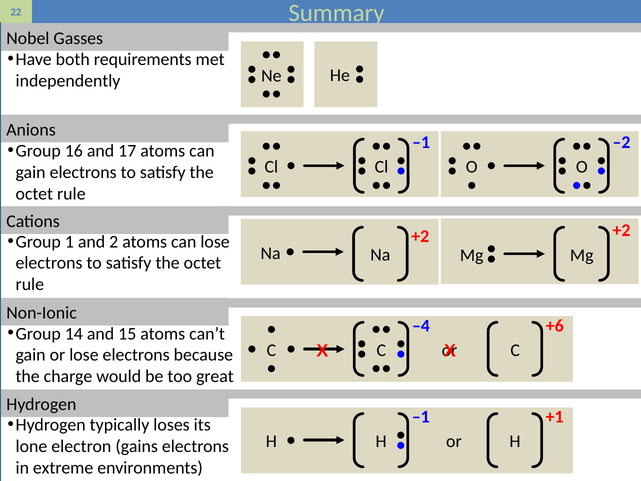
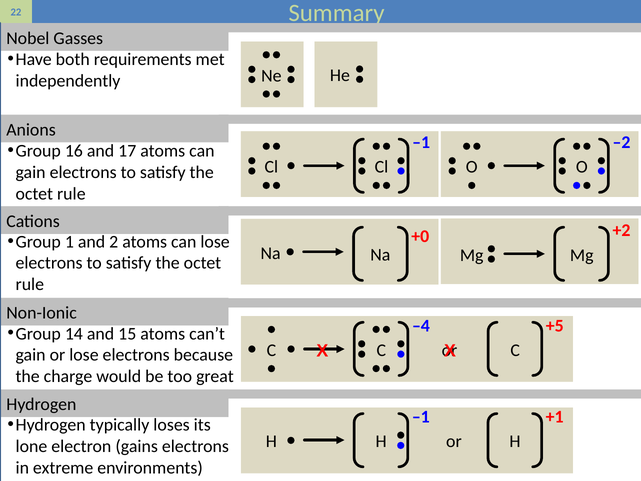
+2: +2 -> +0 (420, 236)
+6: +6 -> +5 (555, 325)
